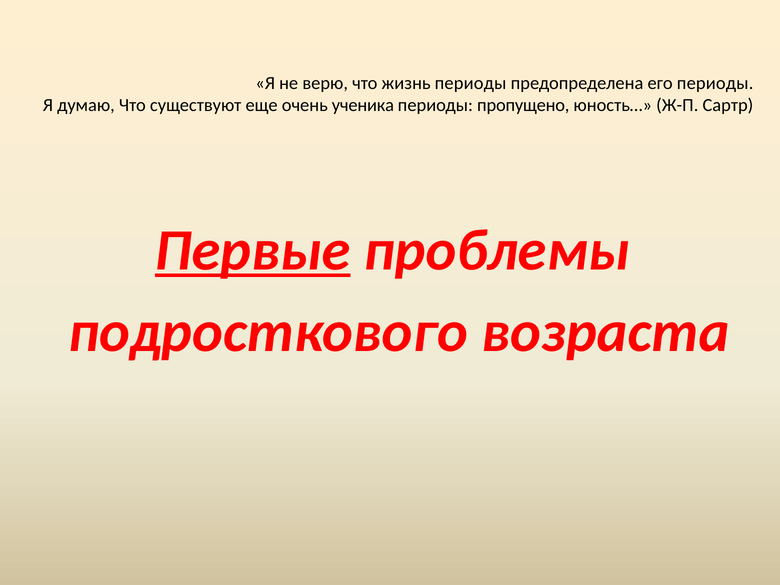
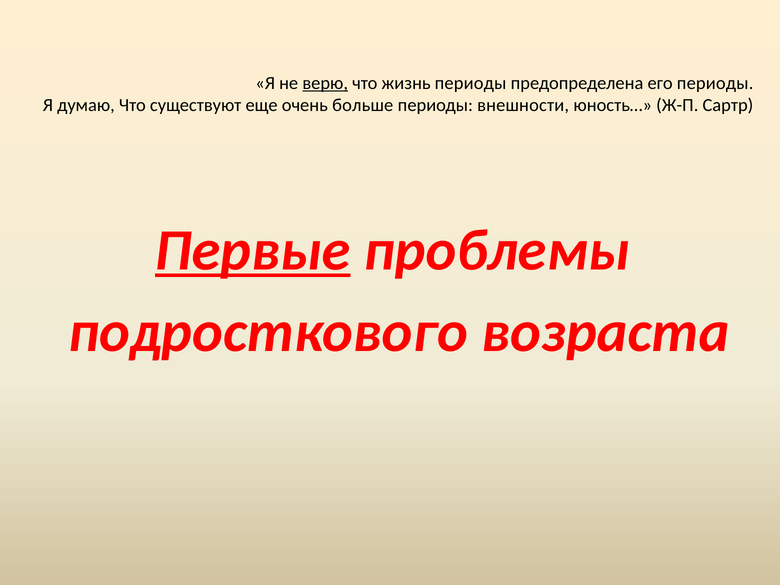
верю underline: none -> present (325, 83)
ученика: ученика -> больше (363, 105)
пропущено: пропущено -> внешности (523, 105)
